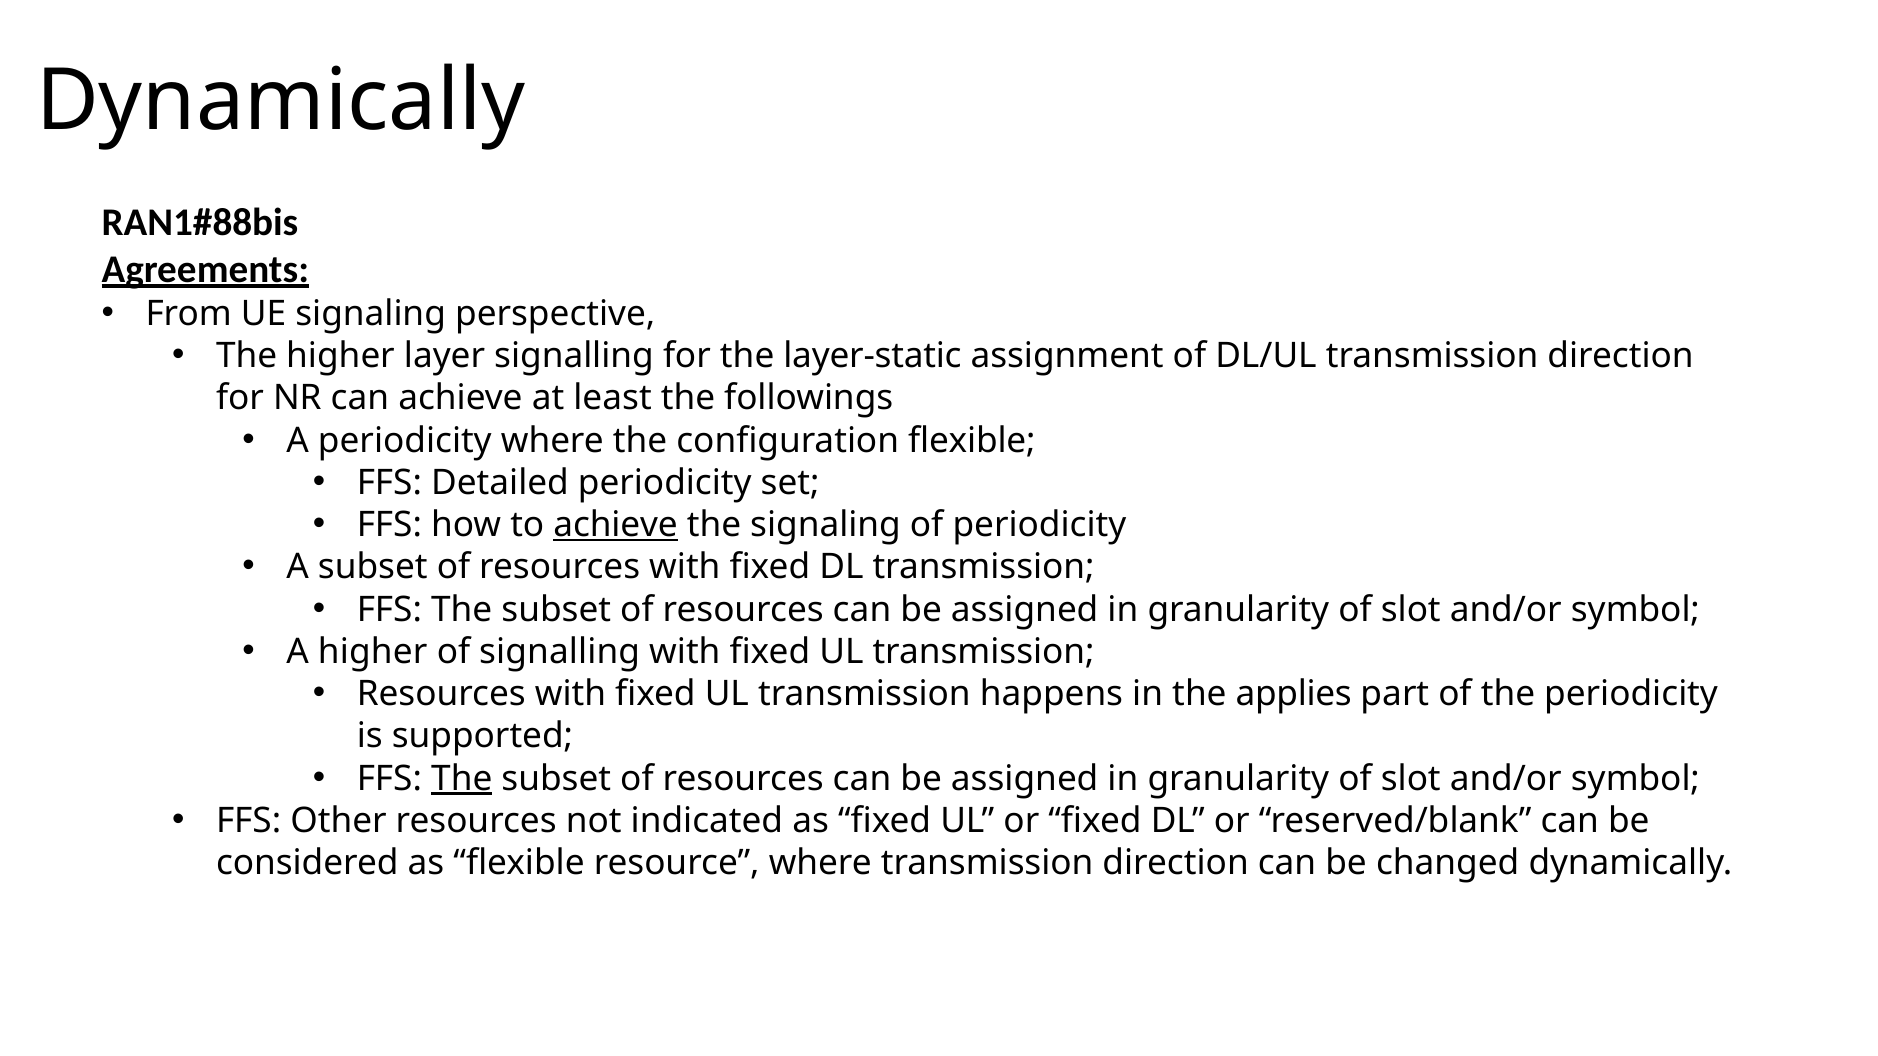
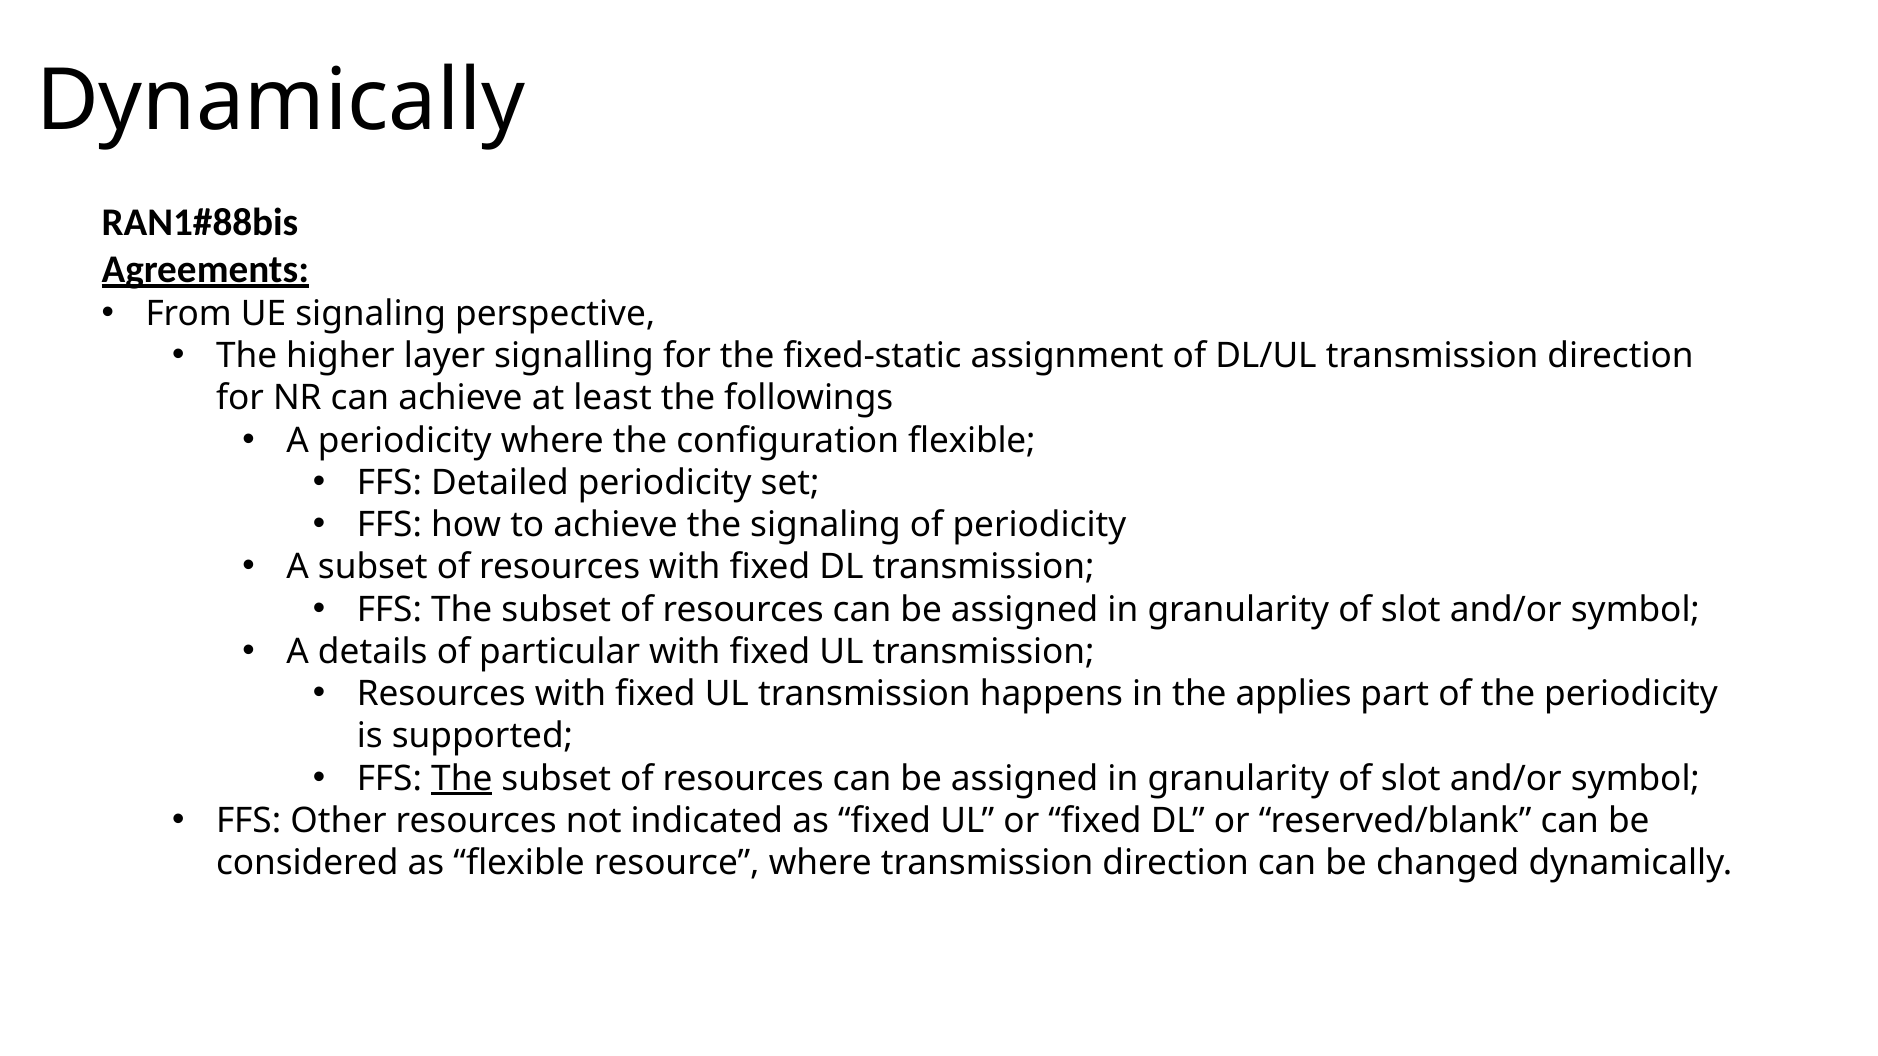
layer-static: layer-static -> fixed-static (872, 356)
achieve underline: present -> none (616, 525)
A higher: higher -> details (373, 652)
of signalling: signalling -> particular (560, 652)
